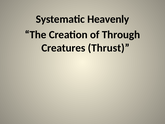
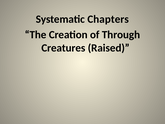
Heavenly: Heavenly -> Chapters (108, 19)
Thrust: Thrust -> Raised (109, 48)
